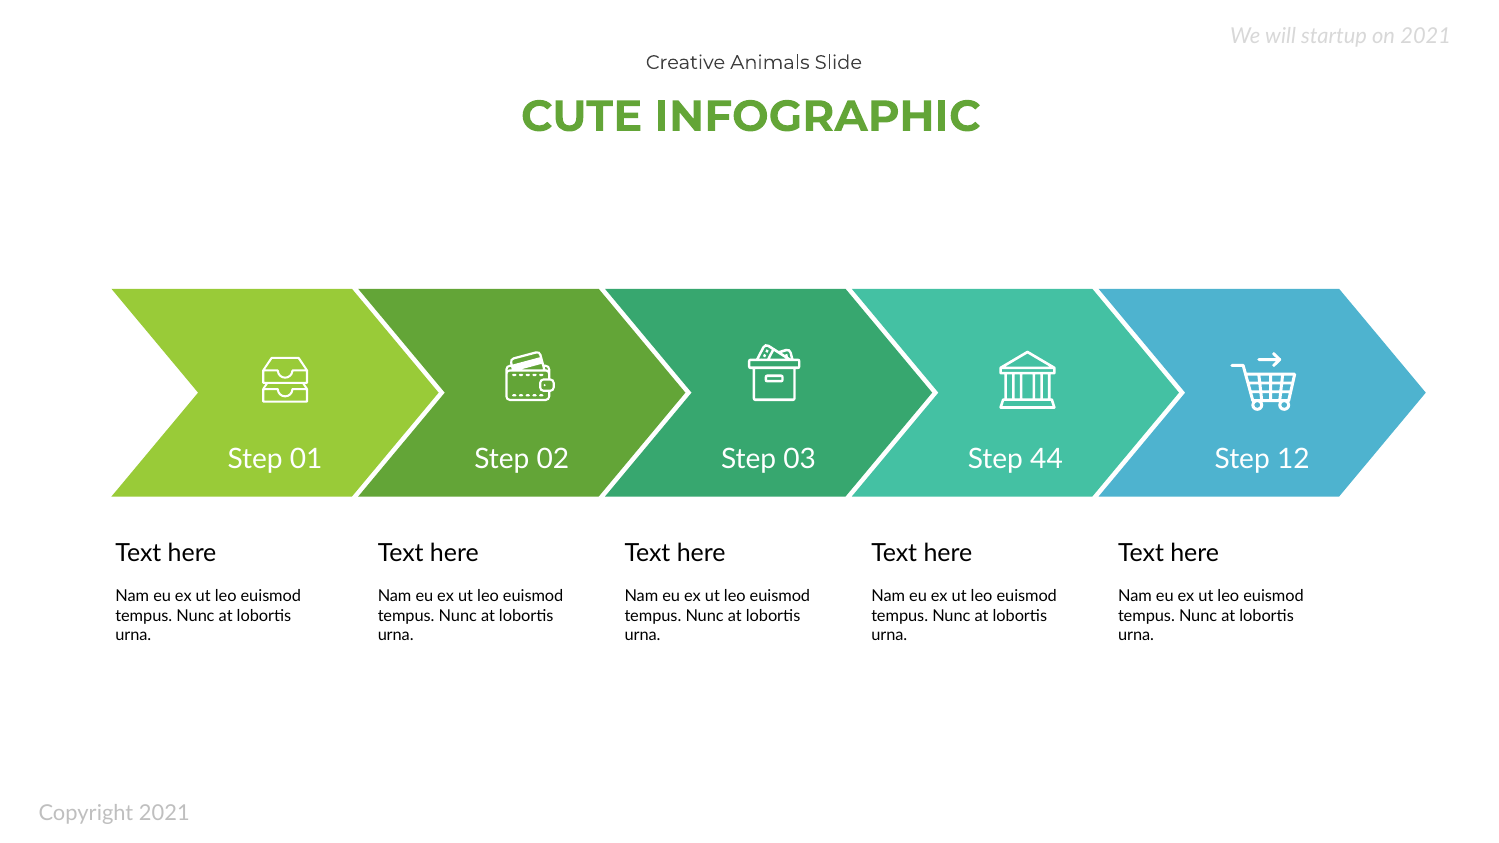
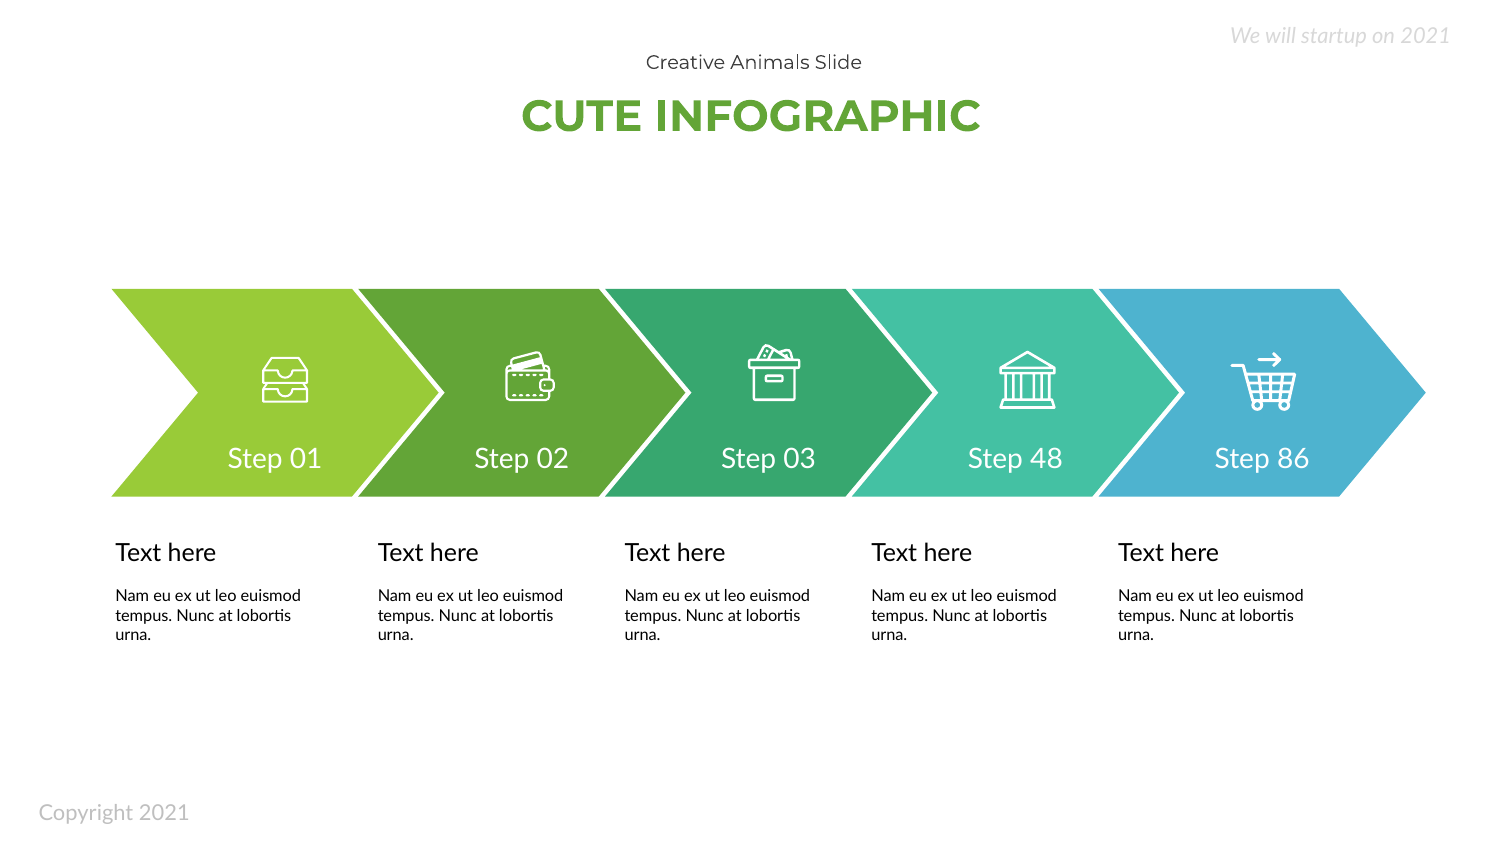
44: 44 -> 48 (1047, 459)
12: 12 -> 86 (1293, 459)
